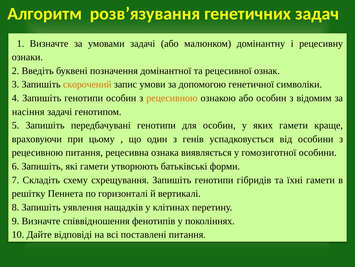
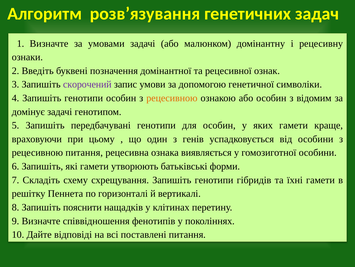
скорочений colour: orange -> purple (87, 84)
насіння: насіння -> домінує (28, 111)
уявлення: уявлення -> пояснити (82, 207)
